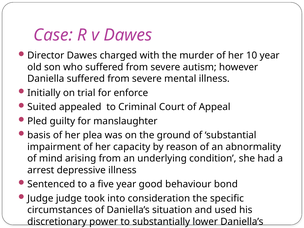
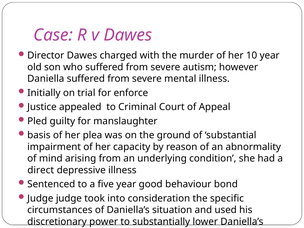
Suited: Suited -> Justice (42, 107)
arrest: arrest -> direct (41, 170)
